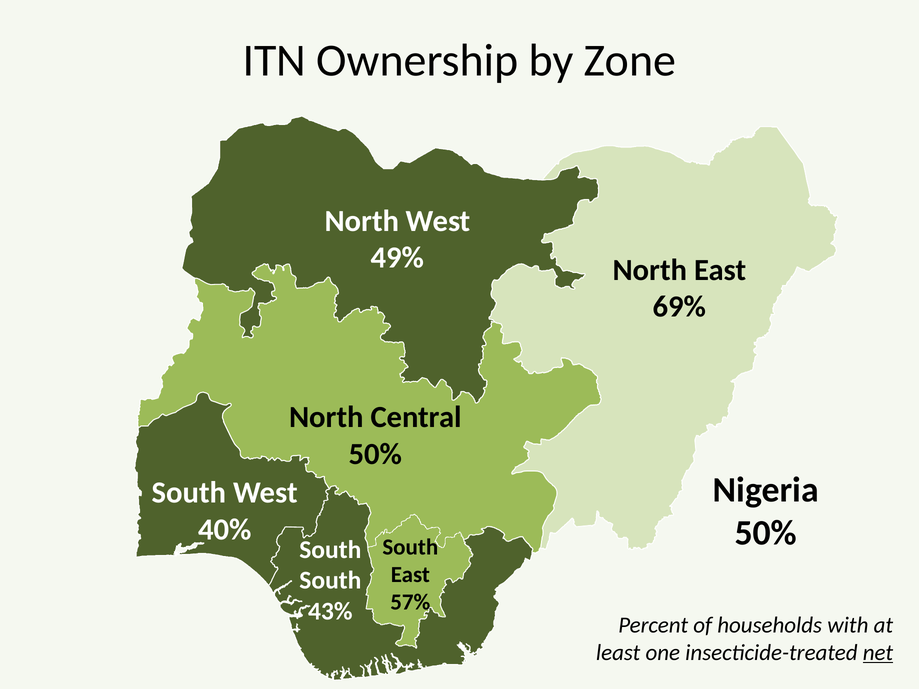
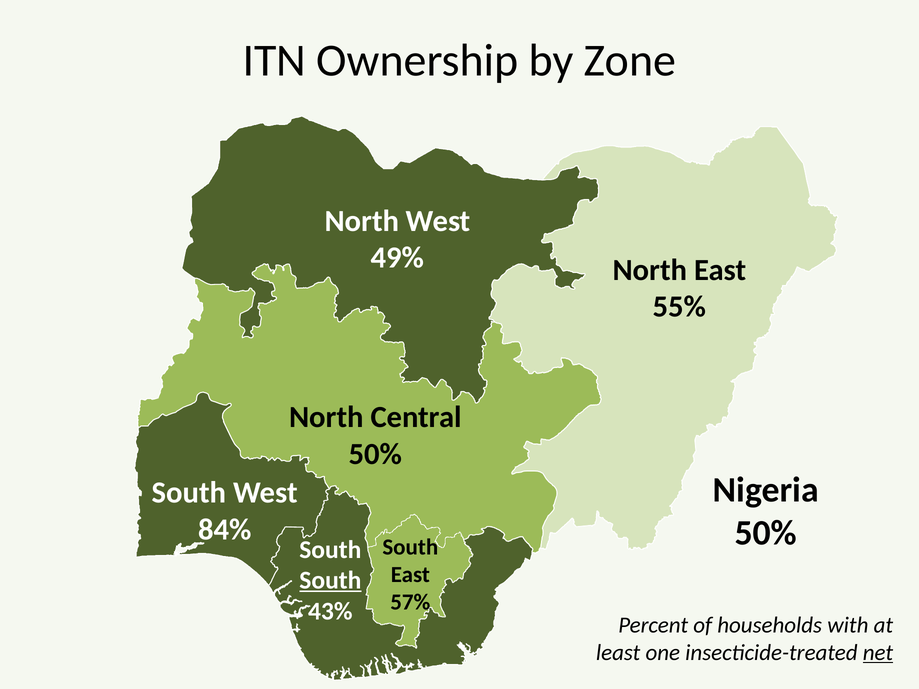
69%: 69% -> 55% (680, 307)
40%: 40% -> 84% (225, 530)
South underline: none -> present (330, 581)
